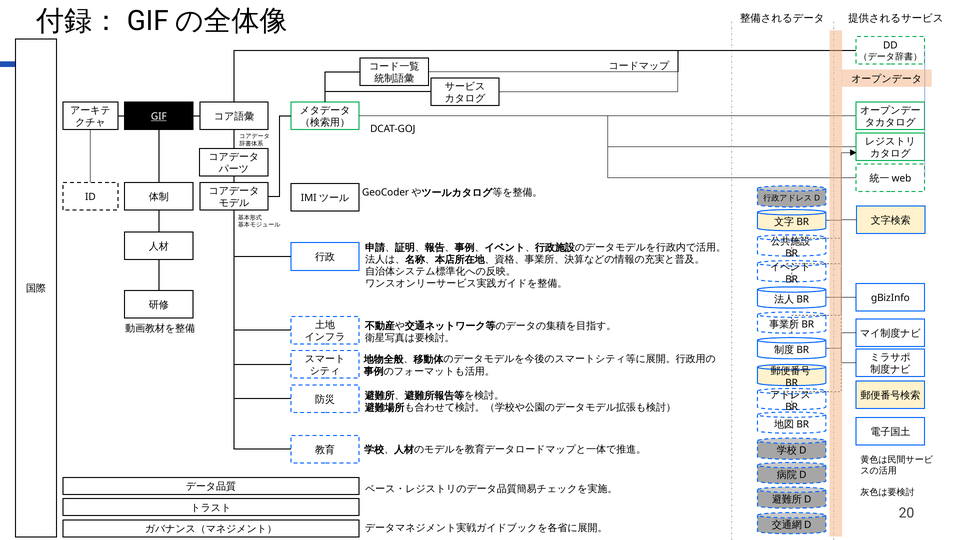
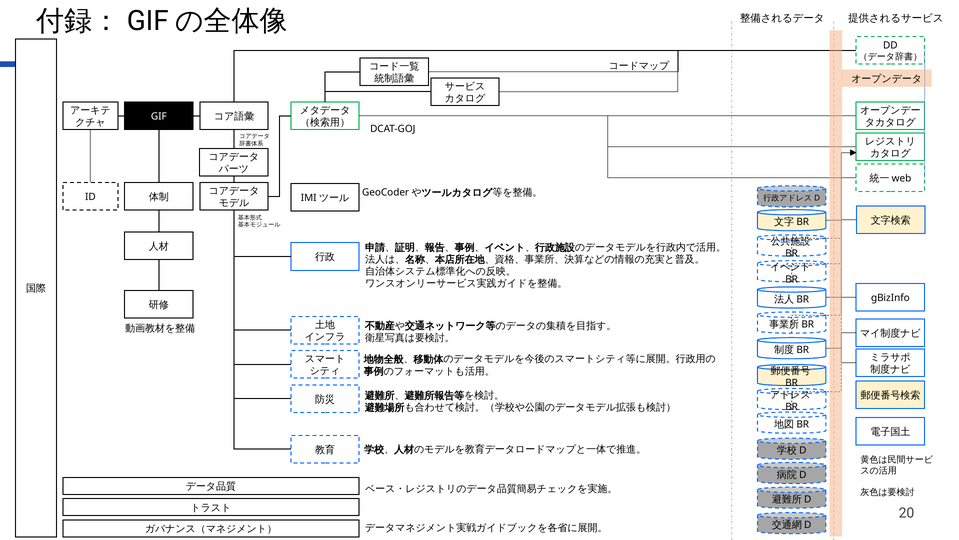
GIF underline: present -> none (159, 116)
